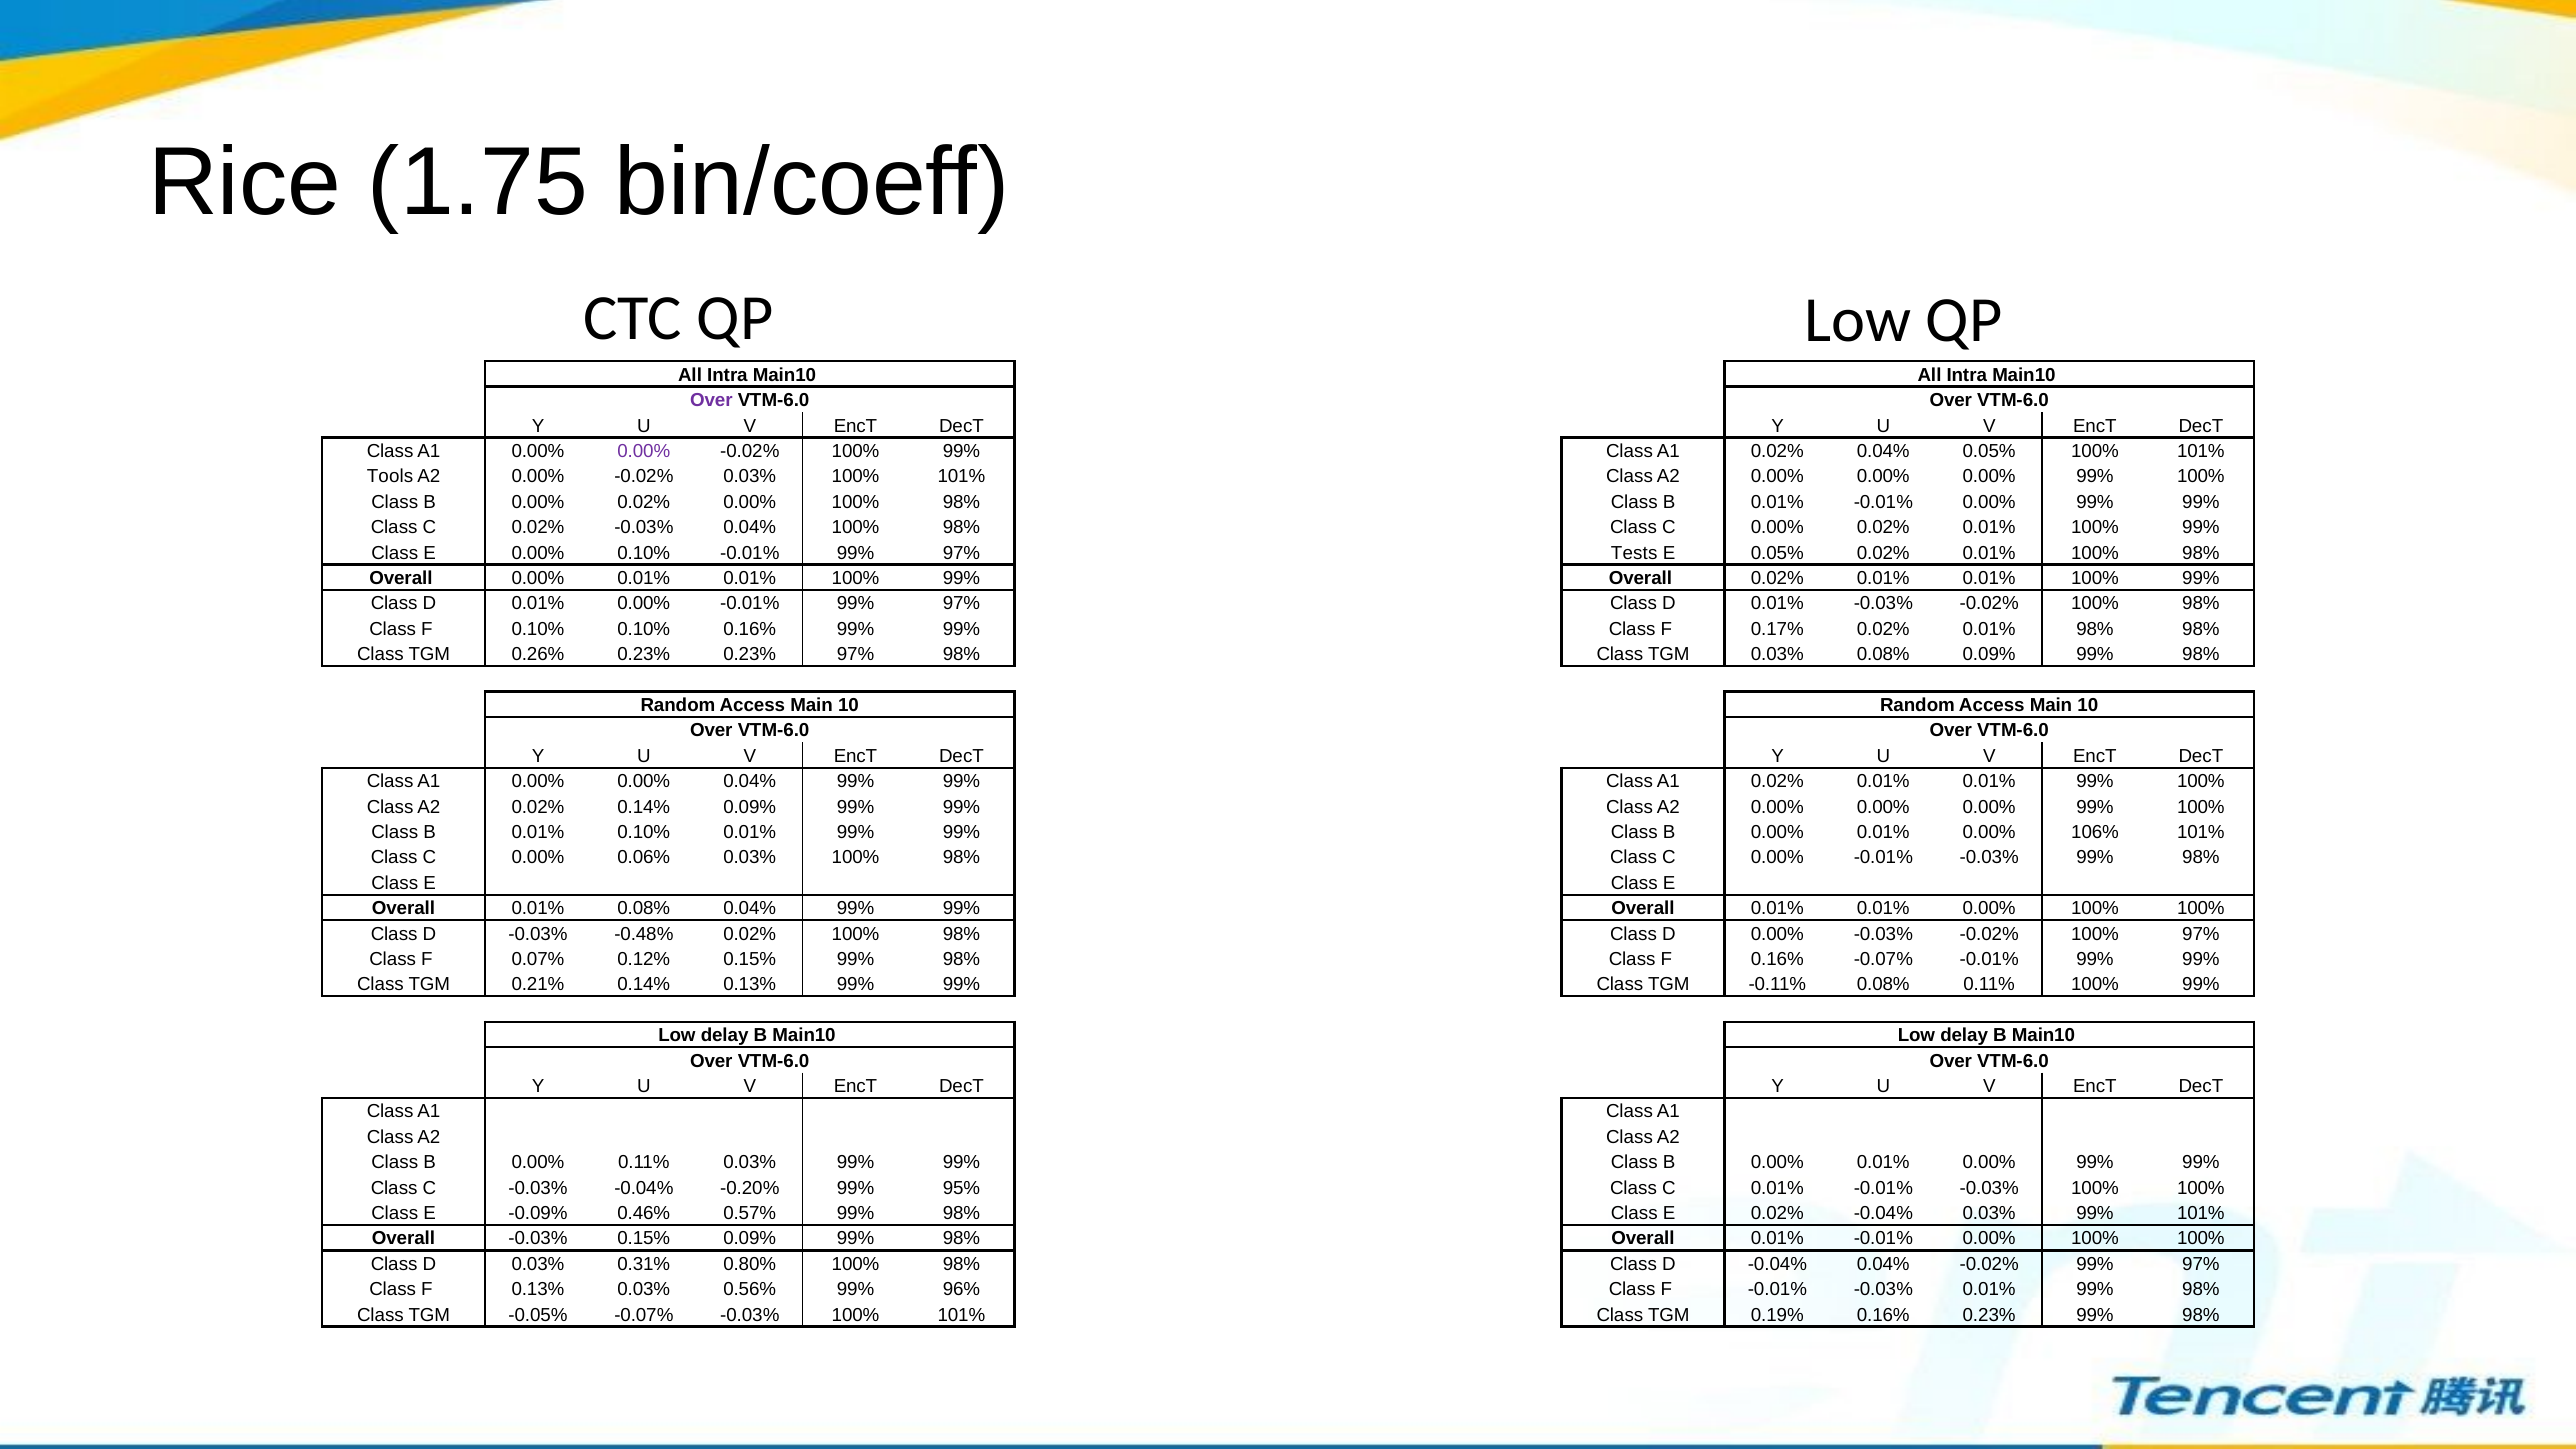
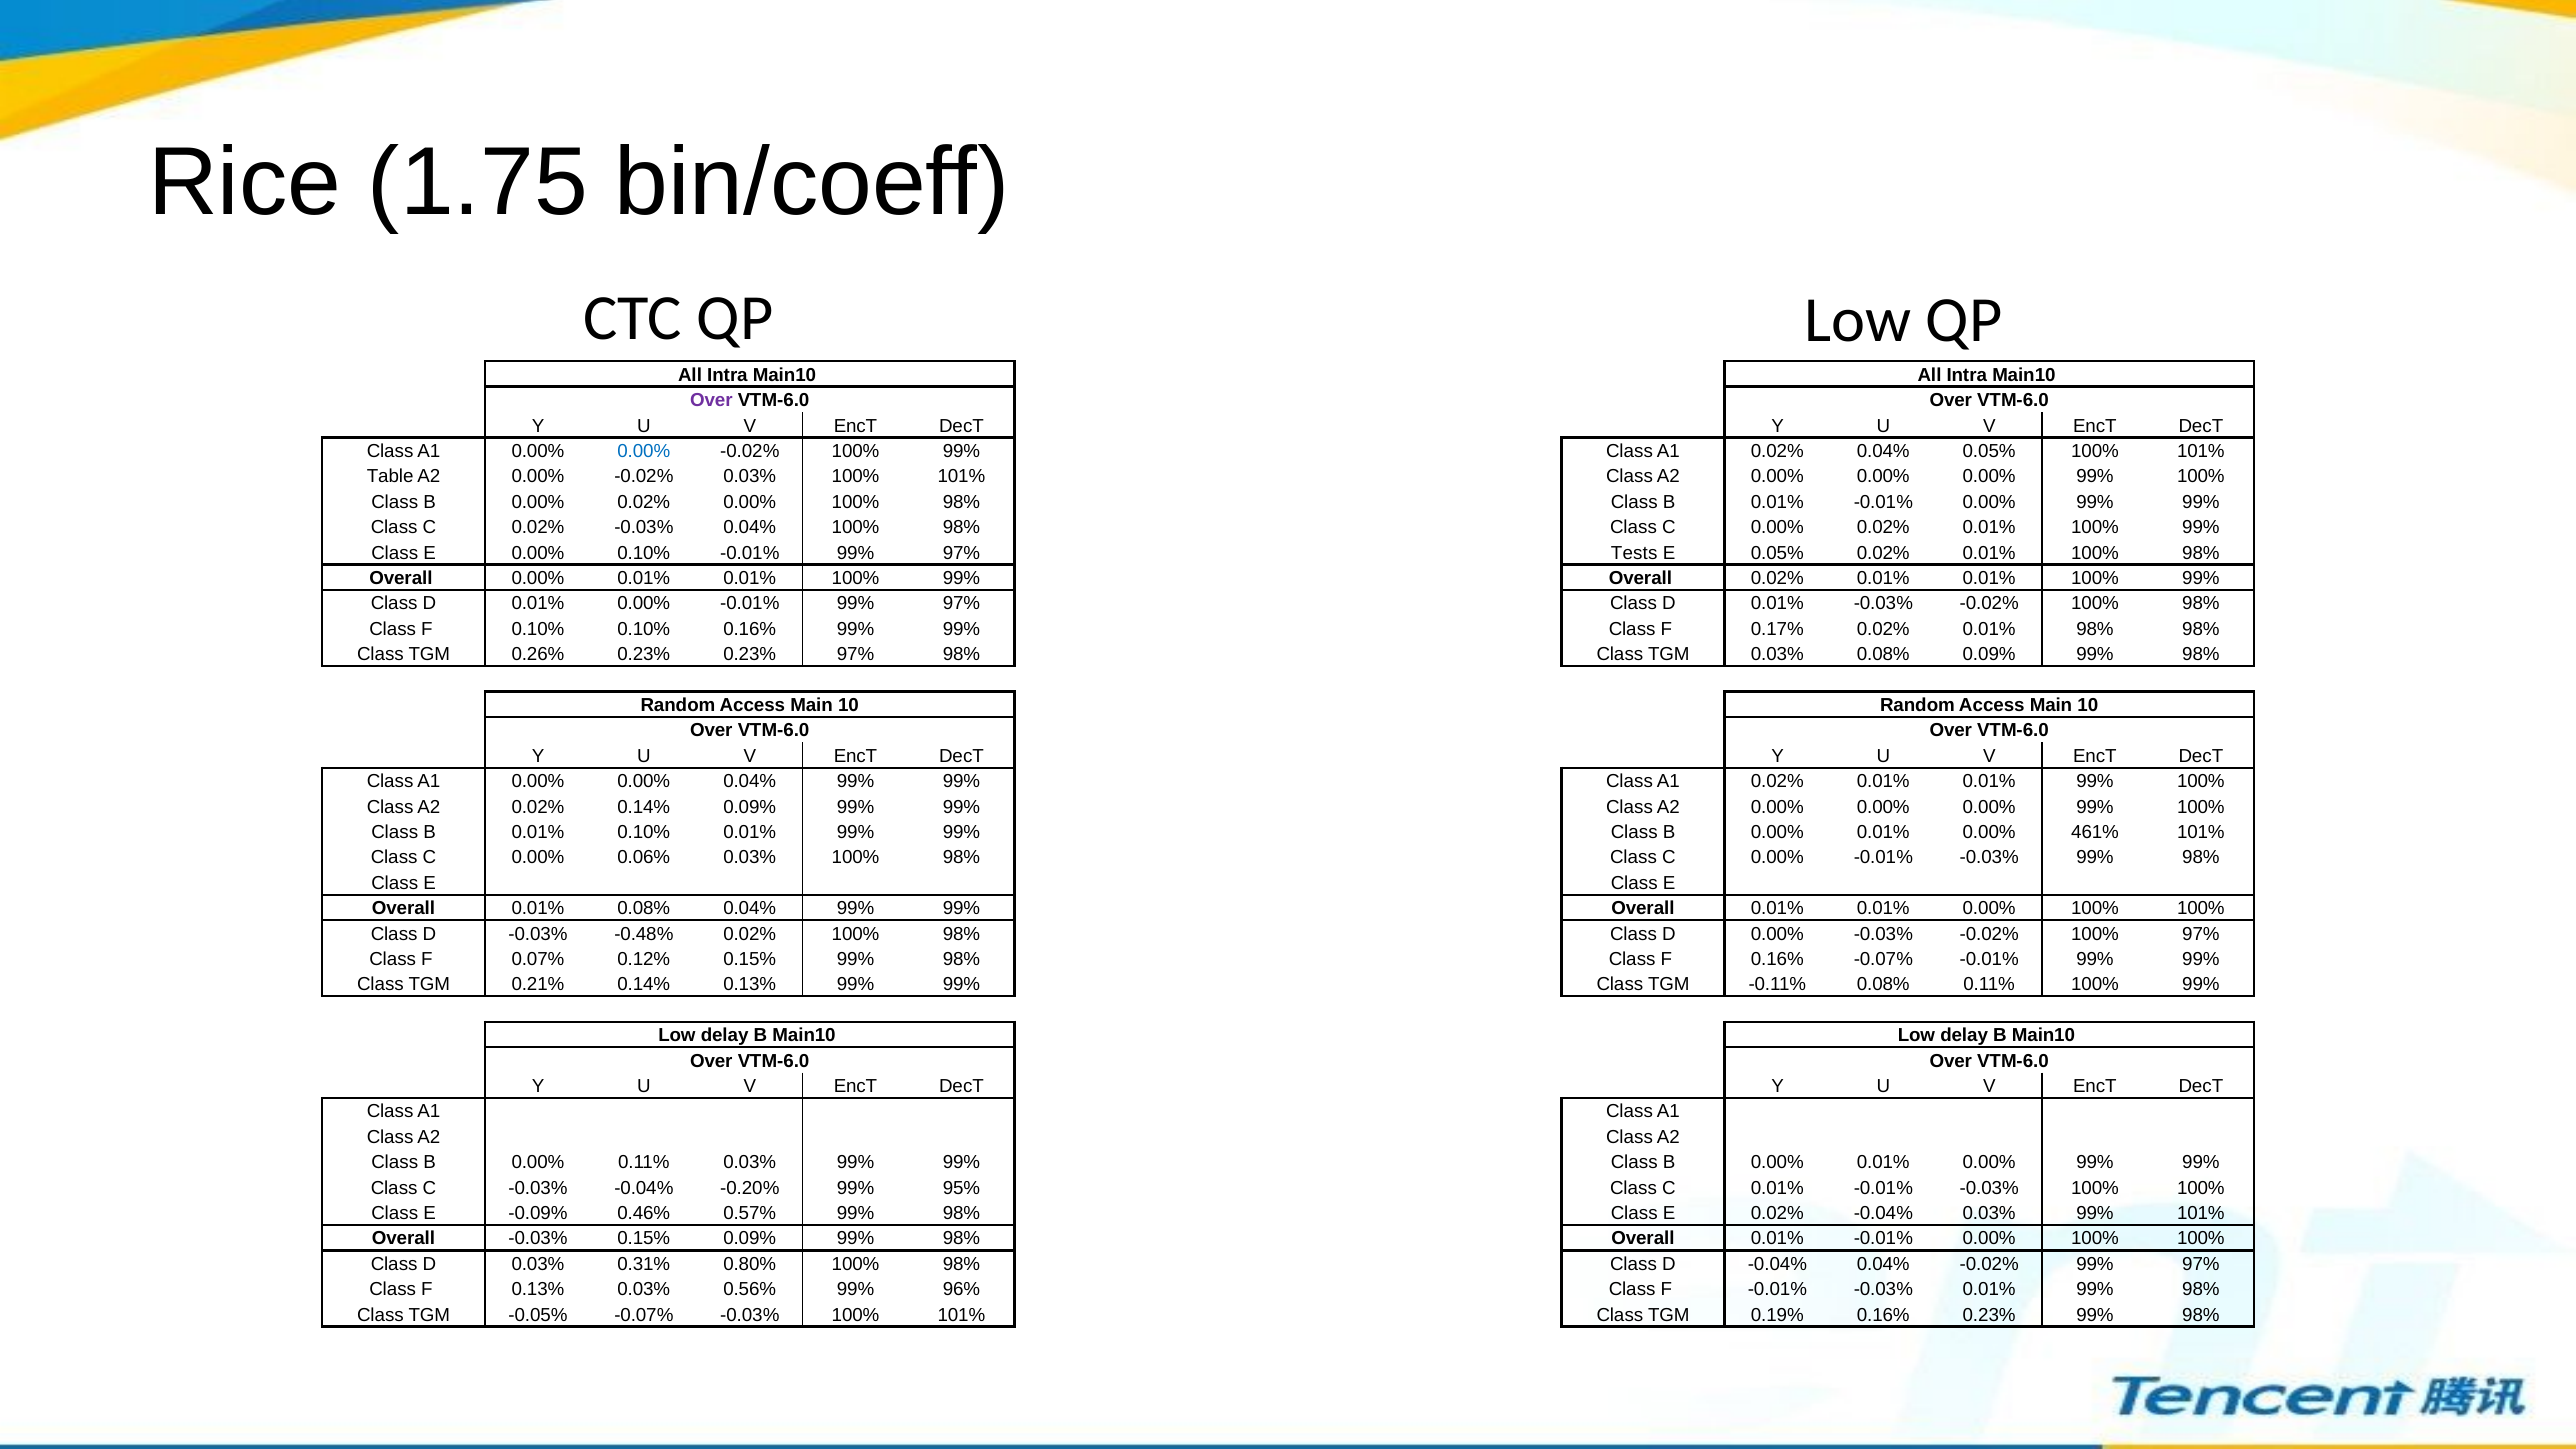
0.00% colour: purple -> blue (644, 451)
Tools: Tools -> Table (390, 477)
106%: 106% -> 461% (2095, 832)
